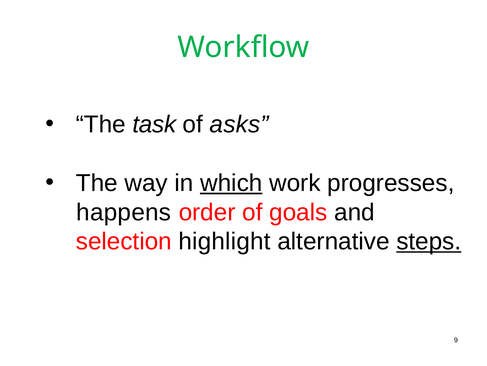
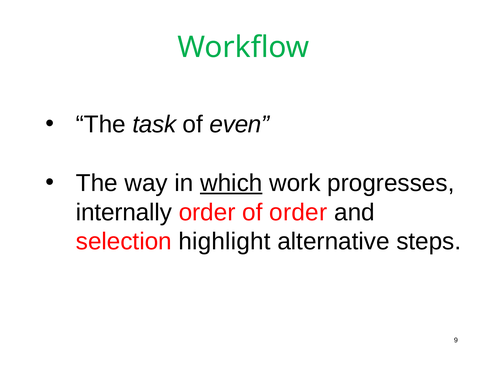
asks: asks -> even (239, 124)
happens: happens -> internally (124, 212)
of goals: goals -> order (298, 212)
steps underline: present -> none (429, 241)
